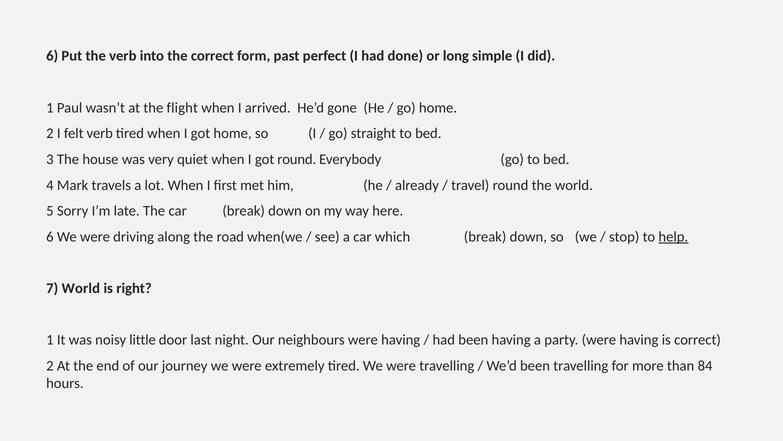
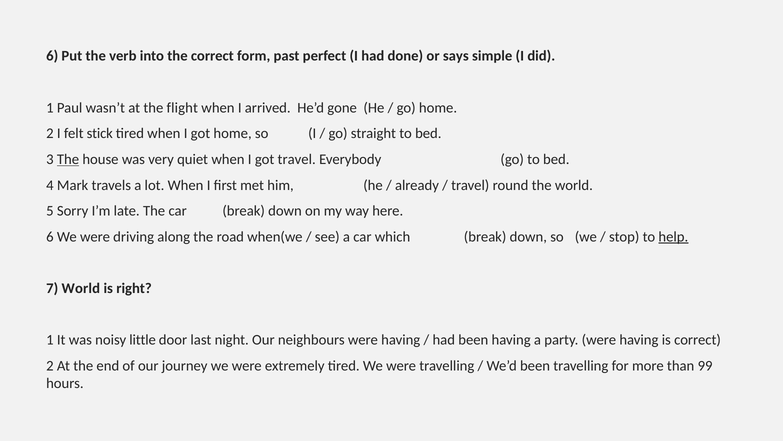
long: long -> says (456, 56)
felt verb: verb -> stick (100, 133)
The underline: none -> present (68, 159)
got round: round -> travel (297, 159)
84: 84 -> 99 (705, 365)
